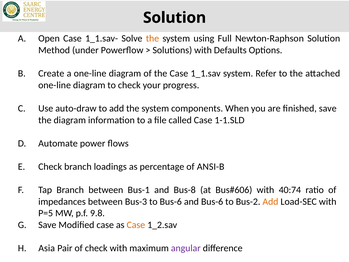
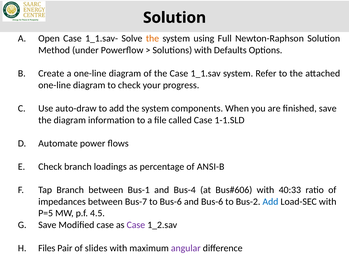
Bus-8: Bus-8 -> Bus-4 (185, 190)
40:74: 40:74 -> 40:33 (290, 190)
Bus-3: Bus-3 -> Bus-7 (136, 201)
Add colour: orange -> blue (270, 201)
9.8: 9.8 -> 4.5 (97, 213)
Case colour: orange -> purple (136, 225)
Asia: Asia -> Files (47, 248)
of check: check -> slides (96, 248)
